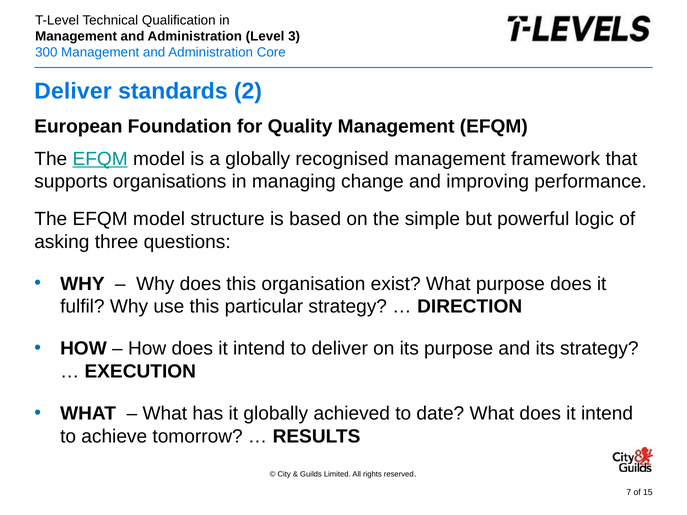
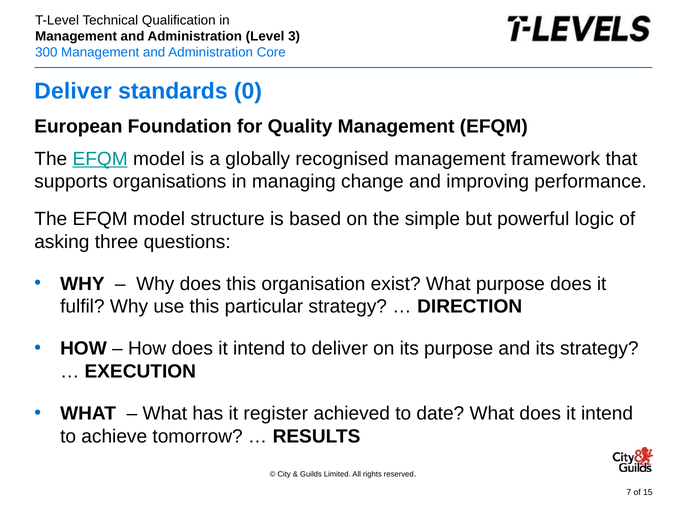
2: 2 -> 0 (248, 91)
it globally: globally -> register (276, 414)
